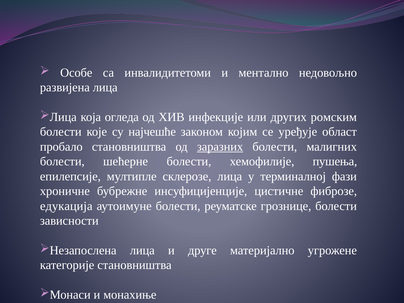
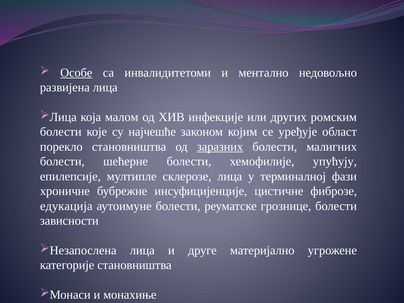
Особе underline: none -> present (76, 73)
огледа: огледа -> малом (122, 117)
пробало: пробало -> порекло (61, 147)
пушења: пушења -> упућују (335, 162)
